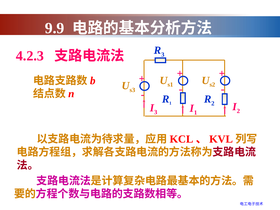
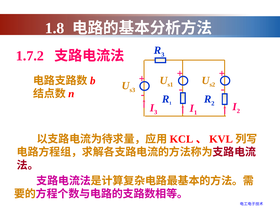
9.9: 9.9 -> 1.8 (55, 28)
4.2.3: 4.2.3 -> 1.7.2 (30, 56)
